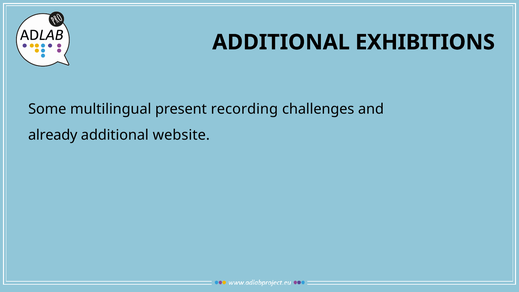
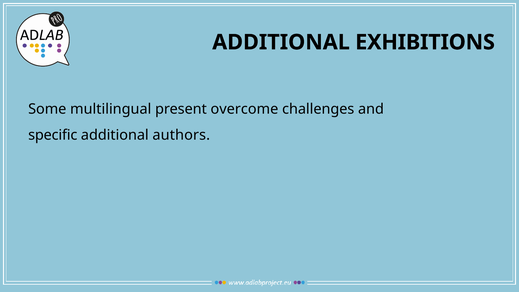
recording: recording -> overcome (244, 109)
already: already -> specific (53, 135)
website: website -> authors (181, 135)
